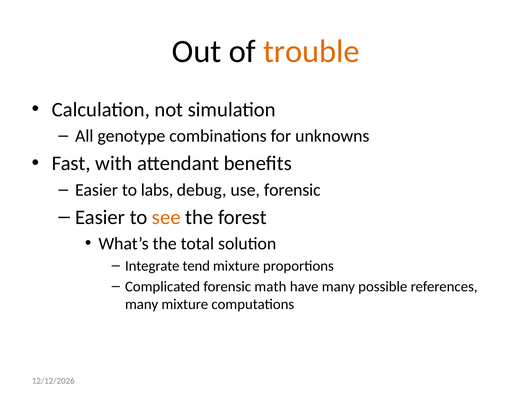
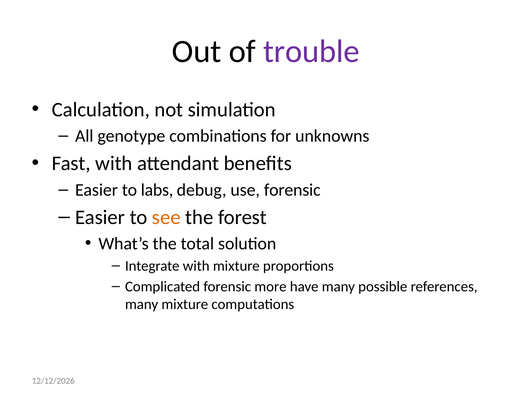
trouble colour: orange -> purple (311, 51)
Integrate tend: tend -> with (196, 266)
math: math -> more (270, 287)
